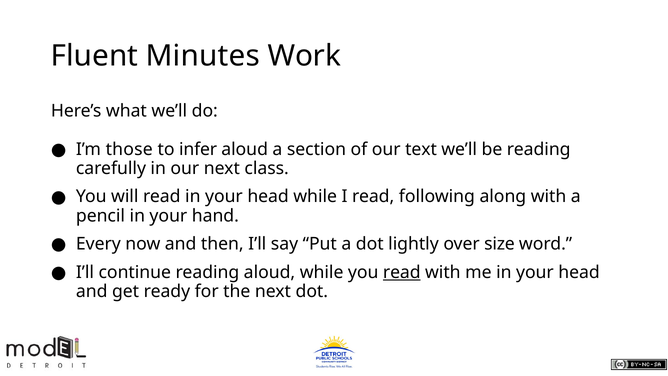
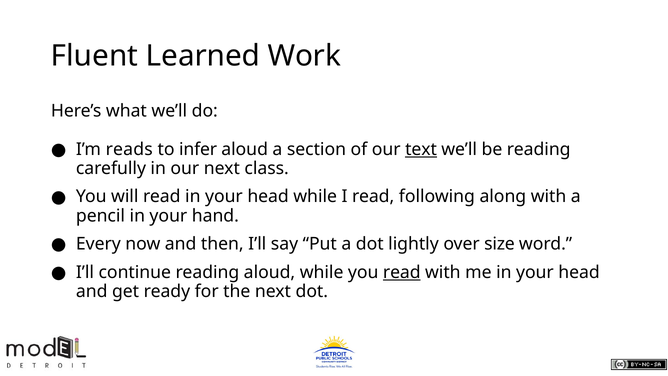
Minutes: Minutes -> Learned (203, 56)
those: those -> reads (129, 149)
text underline: none -> present (421, 149)
